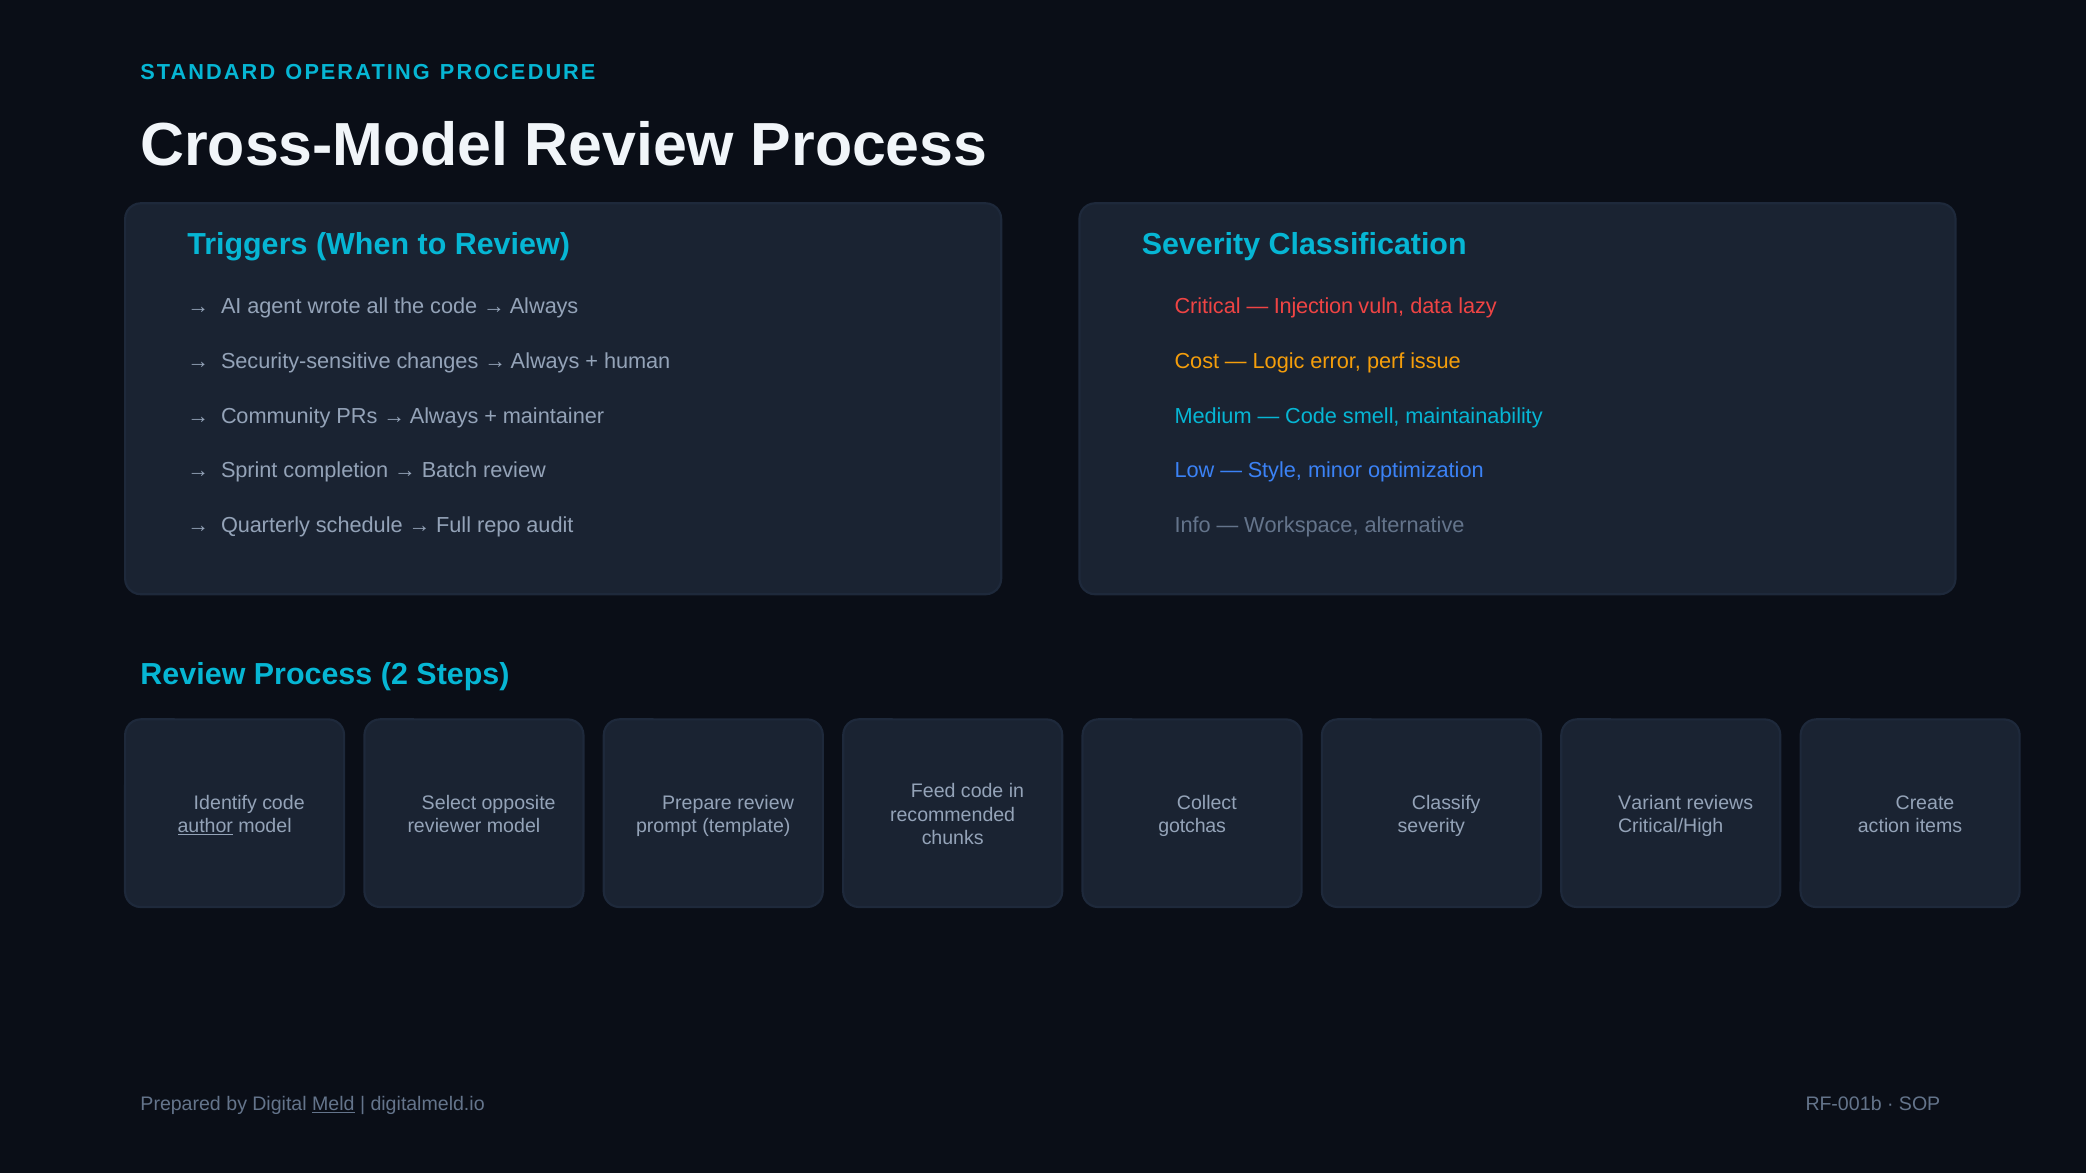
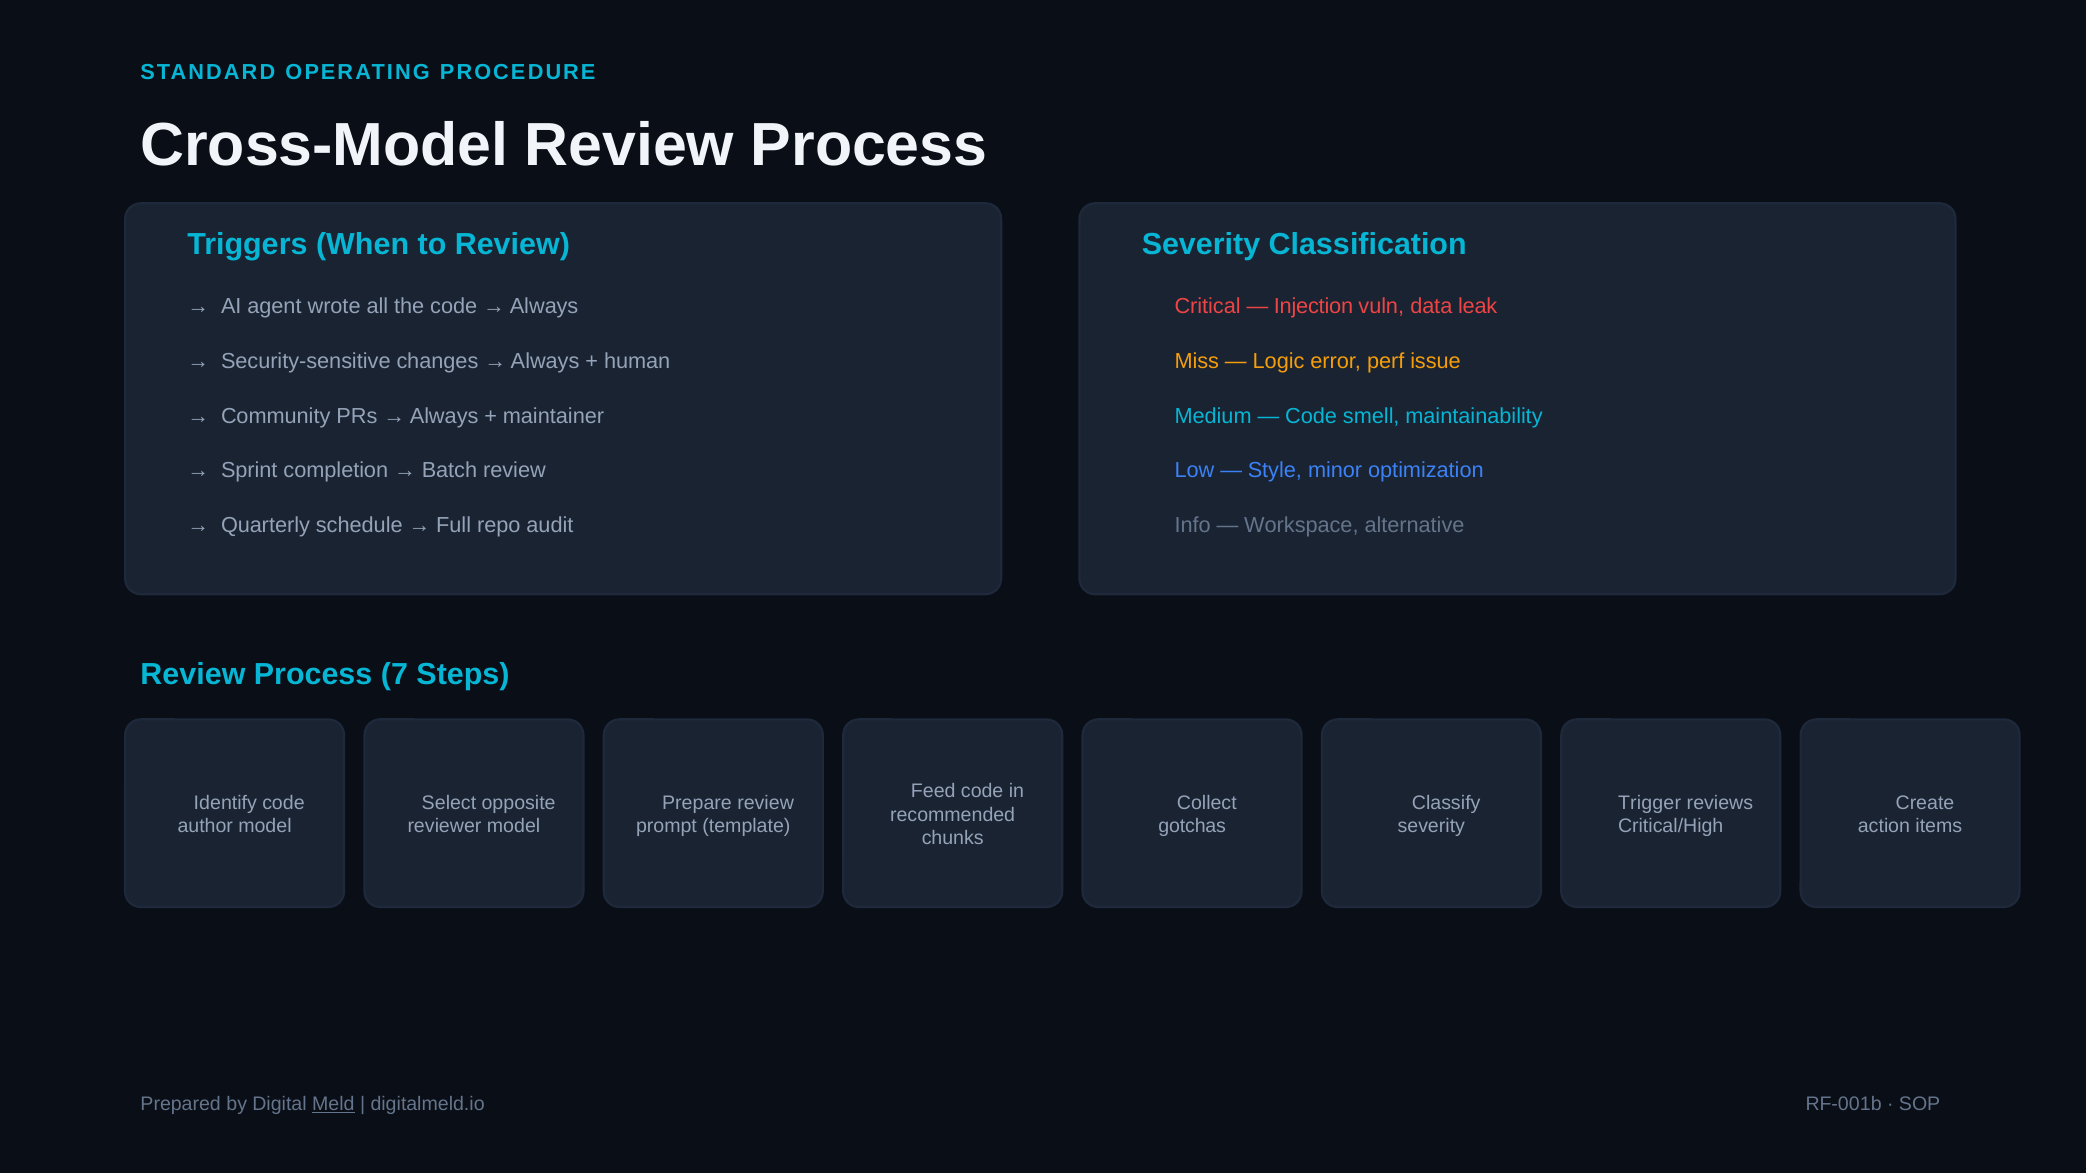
lazy: lazy -> leak (1478, 307)
Cost: Cost -> Miss (1197, 361)
2: 2 -> 7 (394, 675)
Variant: Variant -> Trigger (1650, 803)
author underline: present -> none (205, 827)
